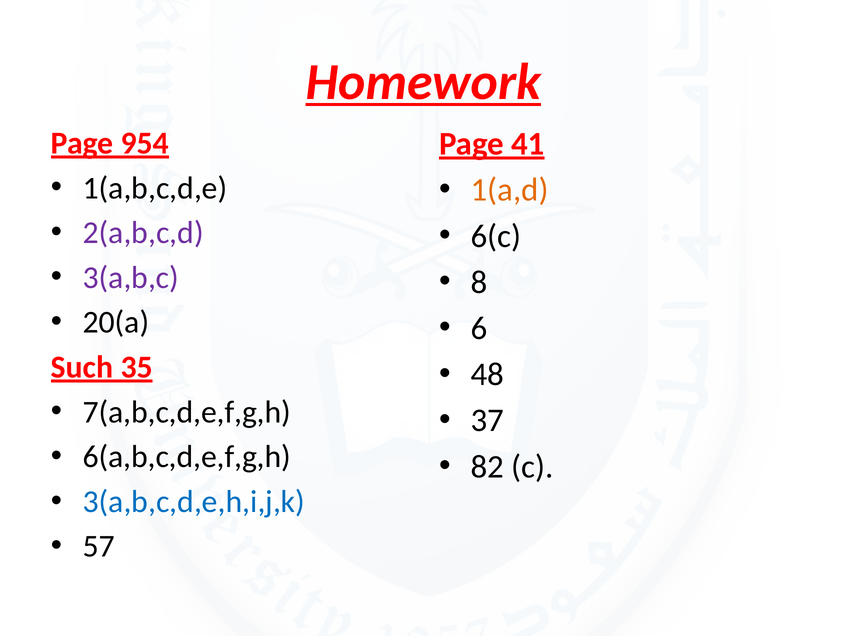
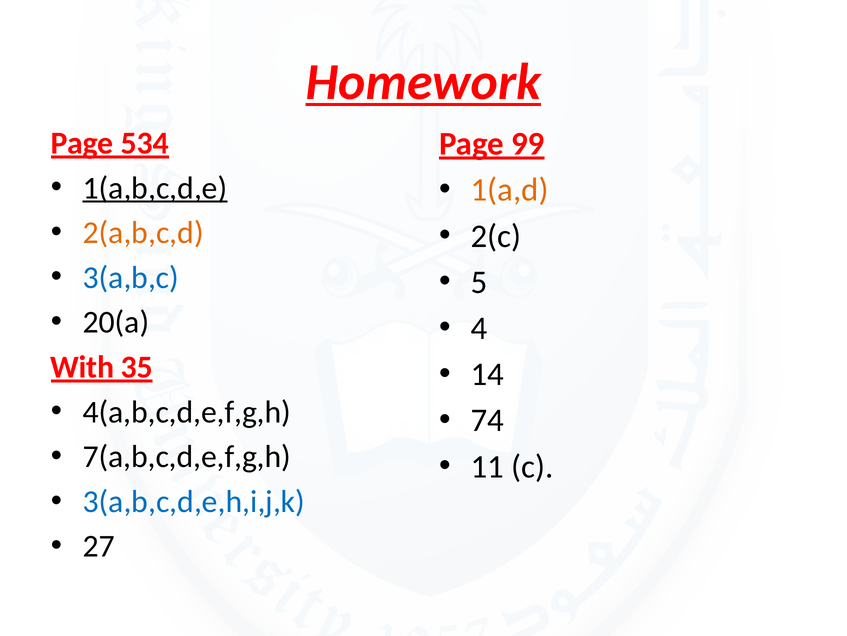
954: 954 -> 534 (145, 143)
41: 41 -> 99 (528, 144)
1(a,b,c,d,e underline: none -> present (155, 188)
2(a,b,c,d colour: purple -> orange (143, 233)
6(c: 6(c -> 2(c (496, 236)
3(a,b,c colour: purple -> blue (131, 277)
8: 8 -> 5 (479, 282)
6: 6 -> 4 (479, 328)
Such: Such -> With (82, 367)
48: 48 -> 14 (487, 374)
7(a,b,c,d,e,f,g,h: 7(a,b,c,d,e,f,g,h -> 4(a,b,c,d,e,f,g,h (187, 412)
37: 37 -> 74 (487, 420)
6(a,b,c,d,e,f,g,h: 6(a,b,c,d,e,f,g,h -> 7(a,b,c,d,e,f,g,h (187, 456)
82: 82 -> 11 (487, 466)
57: 57 -> 27 (99, 546)
